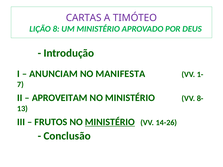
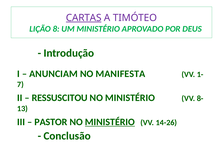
CARTAS underline: none -> present (84, 18)
APROVEITAM: APROVEITAM -> RESSUSCITOU (60, 98)
FRUTOS: FRUTOS -> PASTOR (51, 122)
